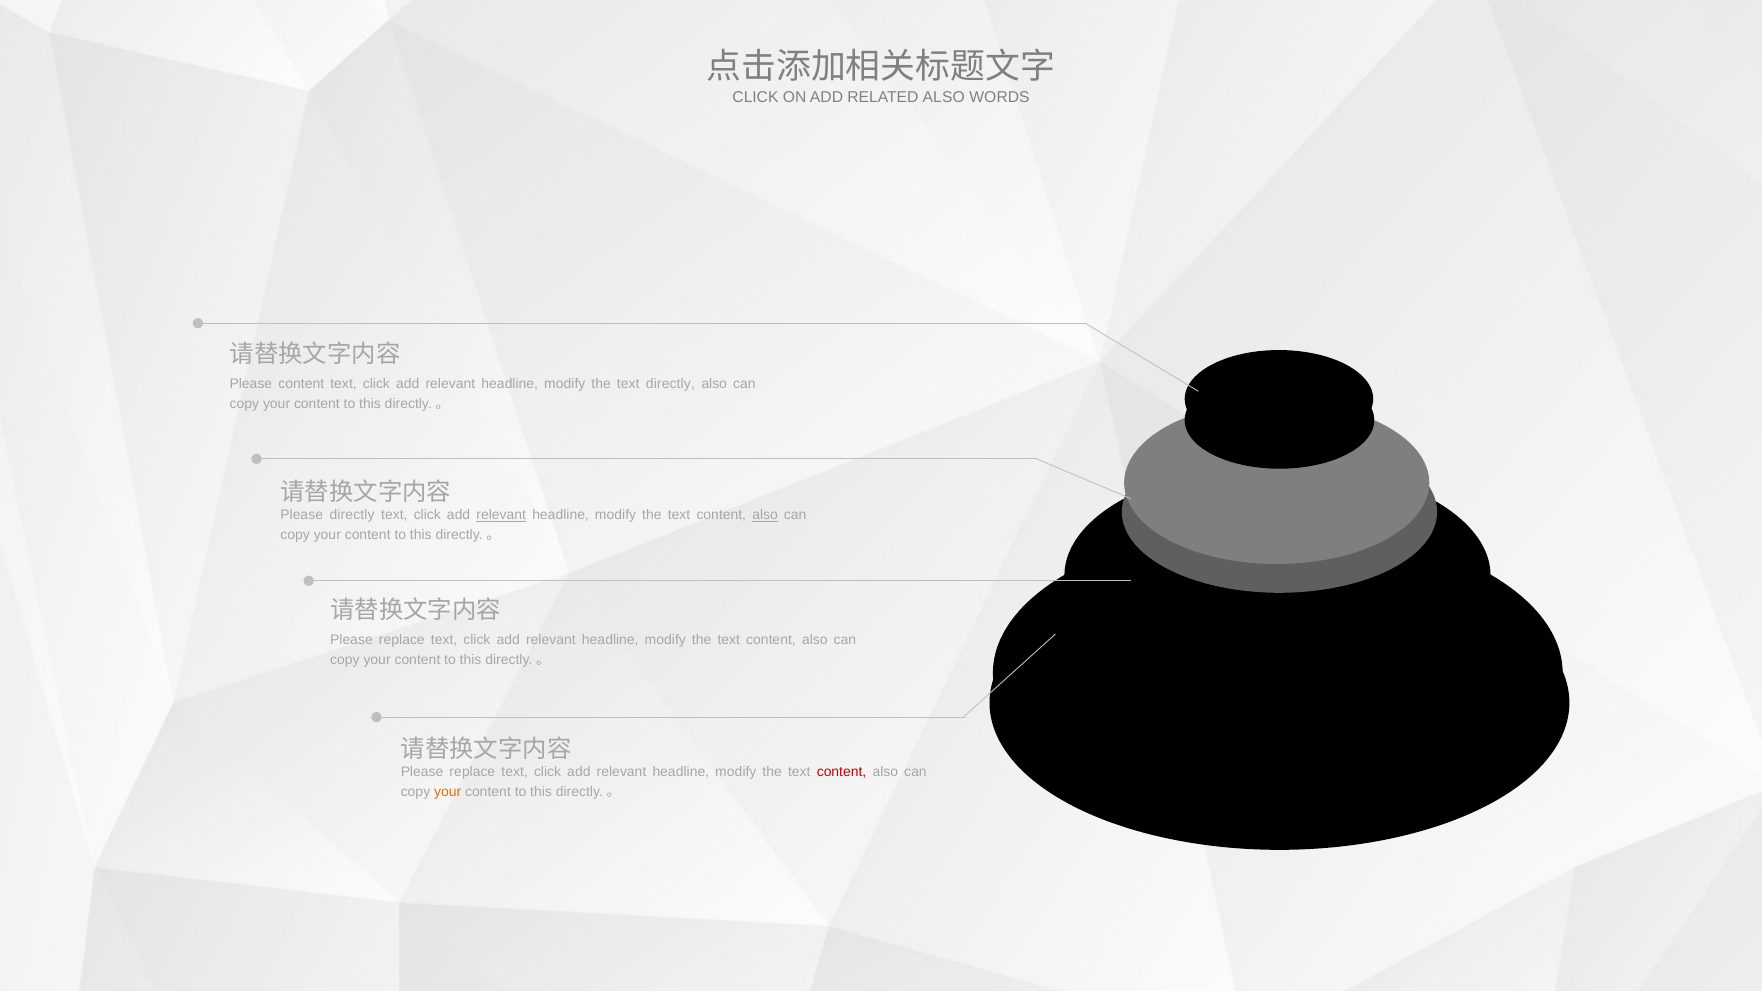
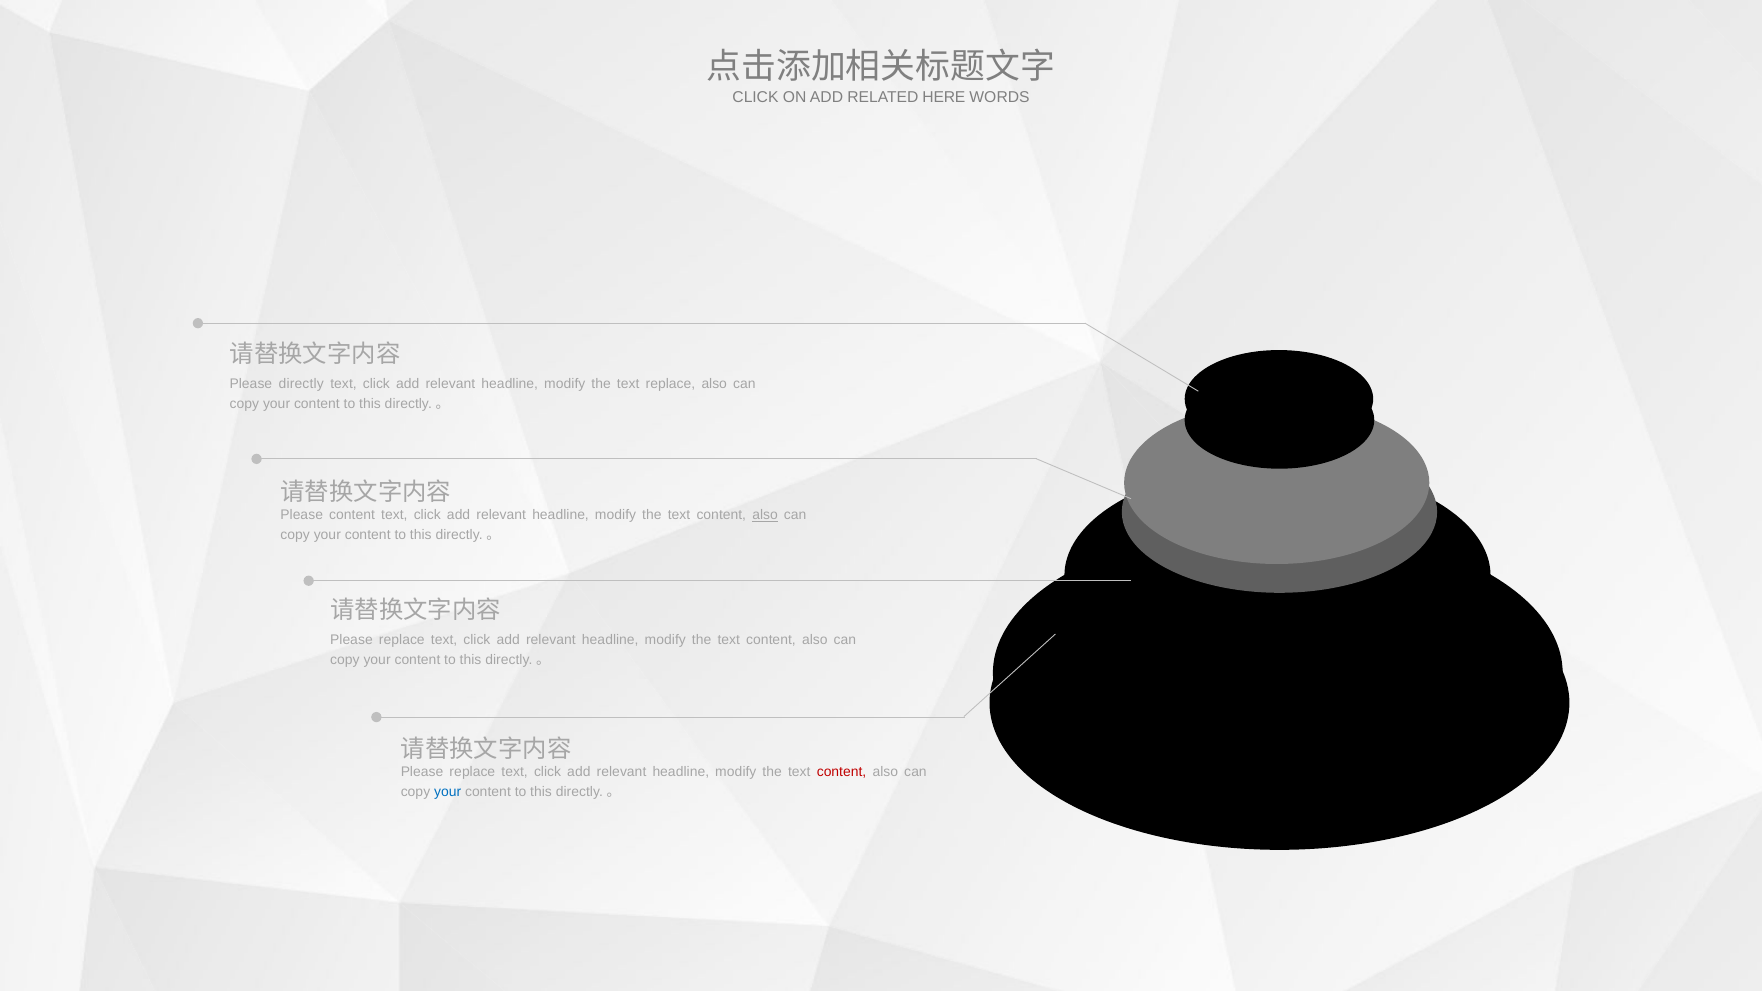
RELATED ALSO: ALSO -> HERE (944, 97)
Please content: content -> directly (301, 384)
text directly: directly -> replace (670, 384)
Please directly: directly -> content (352, 515)
relevant underline: present -> none (501, 515)
your colour: orange -> blue (448, 792)
